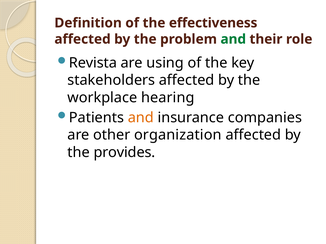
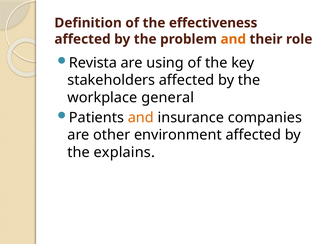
and colour: green -> orange (233, 39)
hearing: hearing -> general (168, 98)
organization: organization -> environment (178, 135)
provides: provides -> explains (124, 153)
